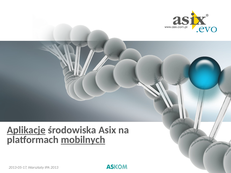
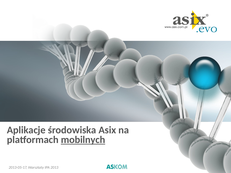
Aplikacje underline: present -> none (26, 130)
